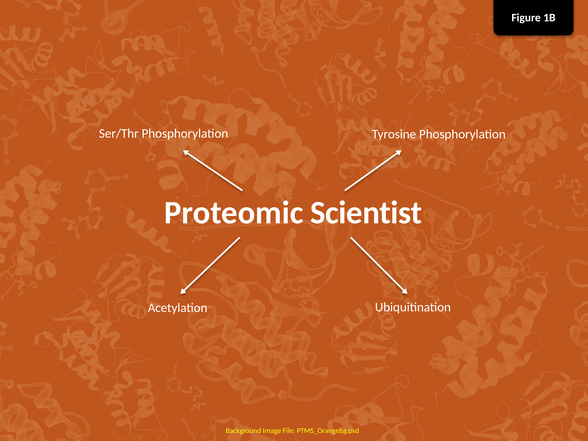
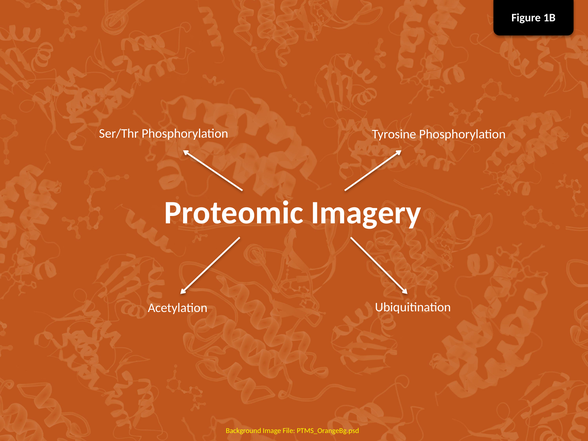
Scientist: Scientist -> Imagery (366, 213)
